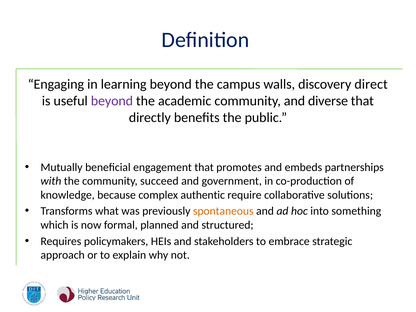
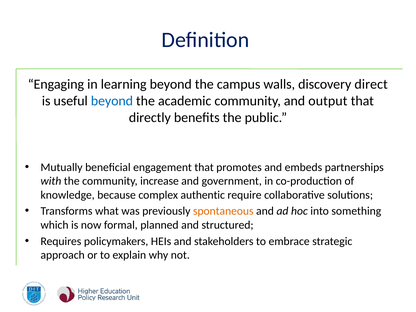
beyond colour: purple -> blue (112, 101)
diverse: diverse -> output (328, 101)
succeed: succeed -> increase (160, 181)
